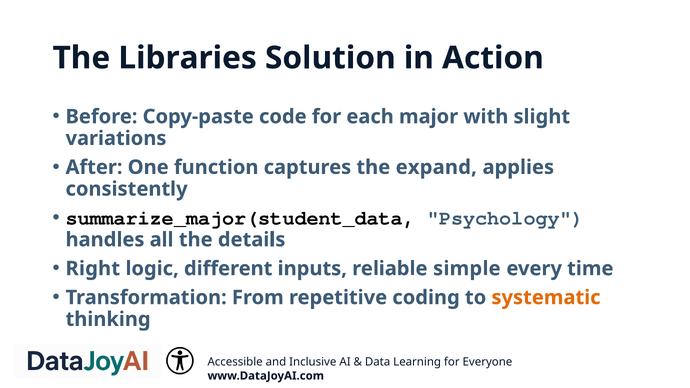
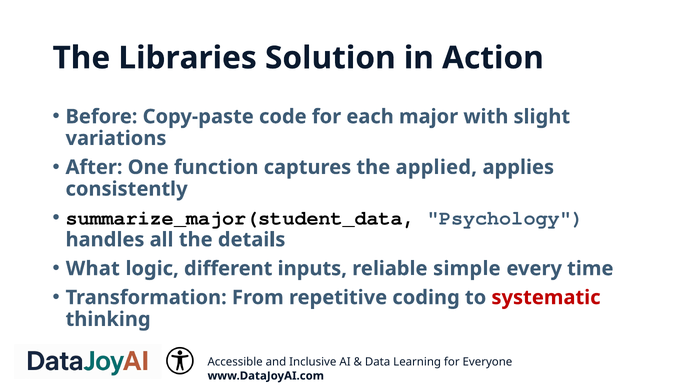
expand: expand -> applied (436, 167)
Right: Right -> What (93, 269)
systematic colour: orange -> red (546, 298)
